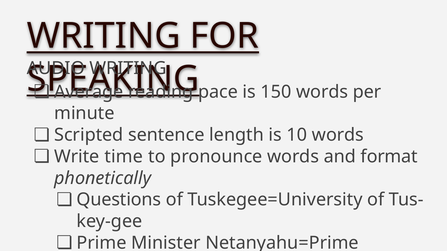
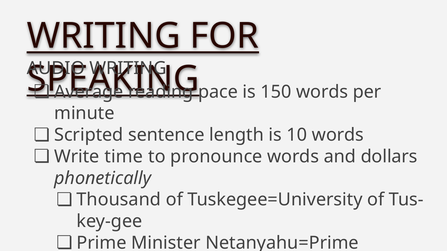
and format: format -> dollars (389, 157)
Questions: Questions -> Thousand (119, 200)
